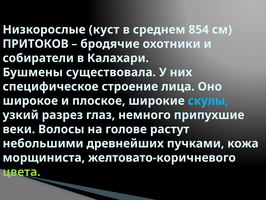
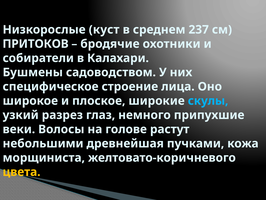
854: 854 -> 237 (199, 30)
существовала: существовала -> садоводством (111, 72)
древнейших: древнейших -> древнейшая (125, 143)
цвета colour: light green -> yellow (22, 172)
